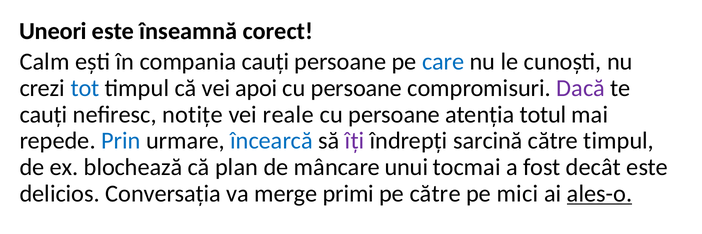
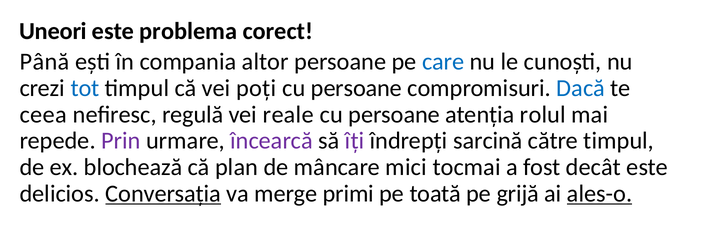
înseamnă: înseamnă -> problema (188, 31)
Calm: Calm -> Până (45, 62)
compania cauți: cauți -> altor (265, 62)
apoi: apoi -> poți (256, 88)
Dacă colour: purple -> blue (581, 88)
cauți: cauți -> ceea (43, 115)
notițe: notițe -> regulă (193, 115)
totul: totul -> rolul (543, 115)
Prin colour: blue -> purple (121, 141)
încearcă colour: blue -> purple (272, 141)
unui: unui -> mici (406, 167)
Conversația underline: none -> present (163, 194)
pe către: către -> toată (435, 194)
mici: mici -> grijă (518, 194)
